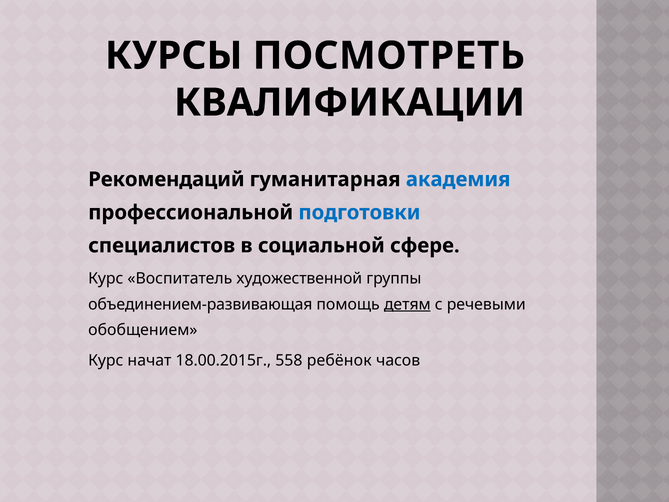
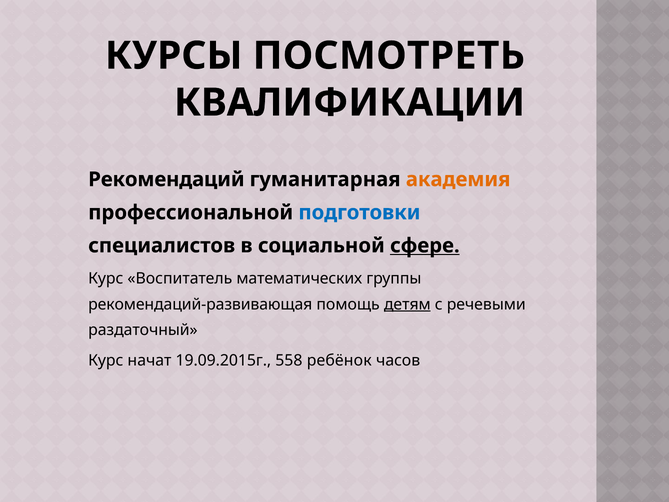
академия colour: blue -> orange (458, 179)
сфере underline: none -> present (425, 245)
художественной: художественной -> математических (299, 279)
объединением-развивающая: объединением-развивающая -> рекомендаций-развивающая (200, 304)
обобщением: обобщением -> раздаточный (143, 330)
18.00.2015г: 18.00.2015г -> 19.09.2015г (223, 360)
